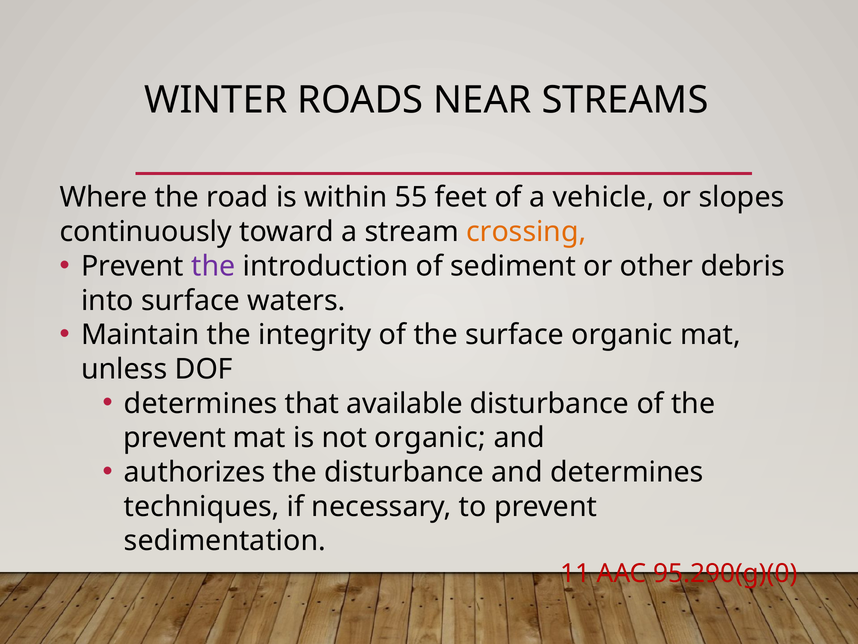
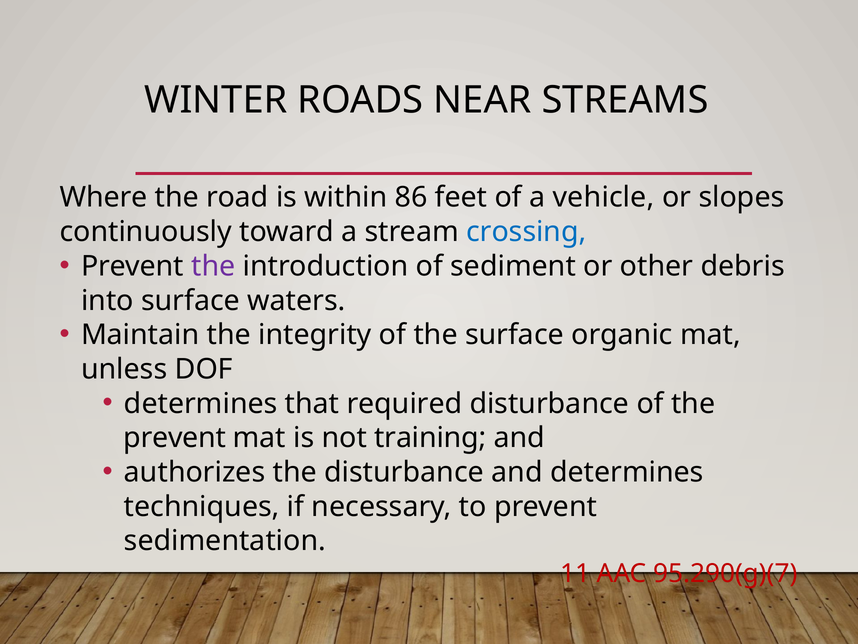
55: 55 -> 86 (411, 197)
crossing colour: orange -> blue (526, 232)
available: available -> required (404, 403)
not organic: organic -> training (430, 438)
95.290(g)(0: 95.290(g)(0 -> 95.290(g)(7 (725, 573)
